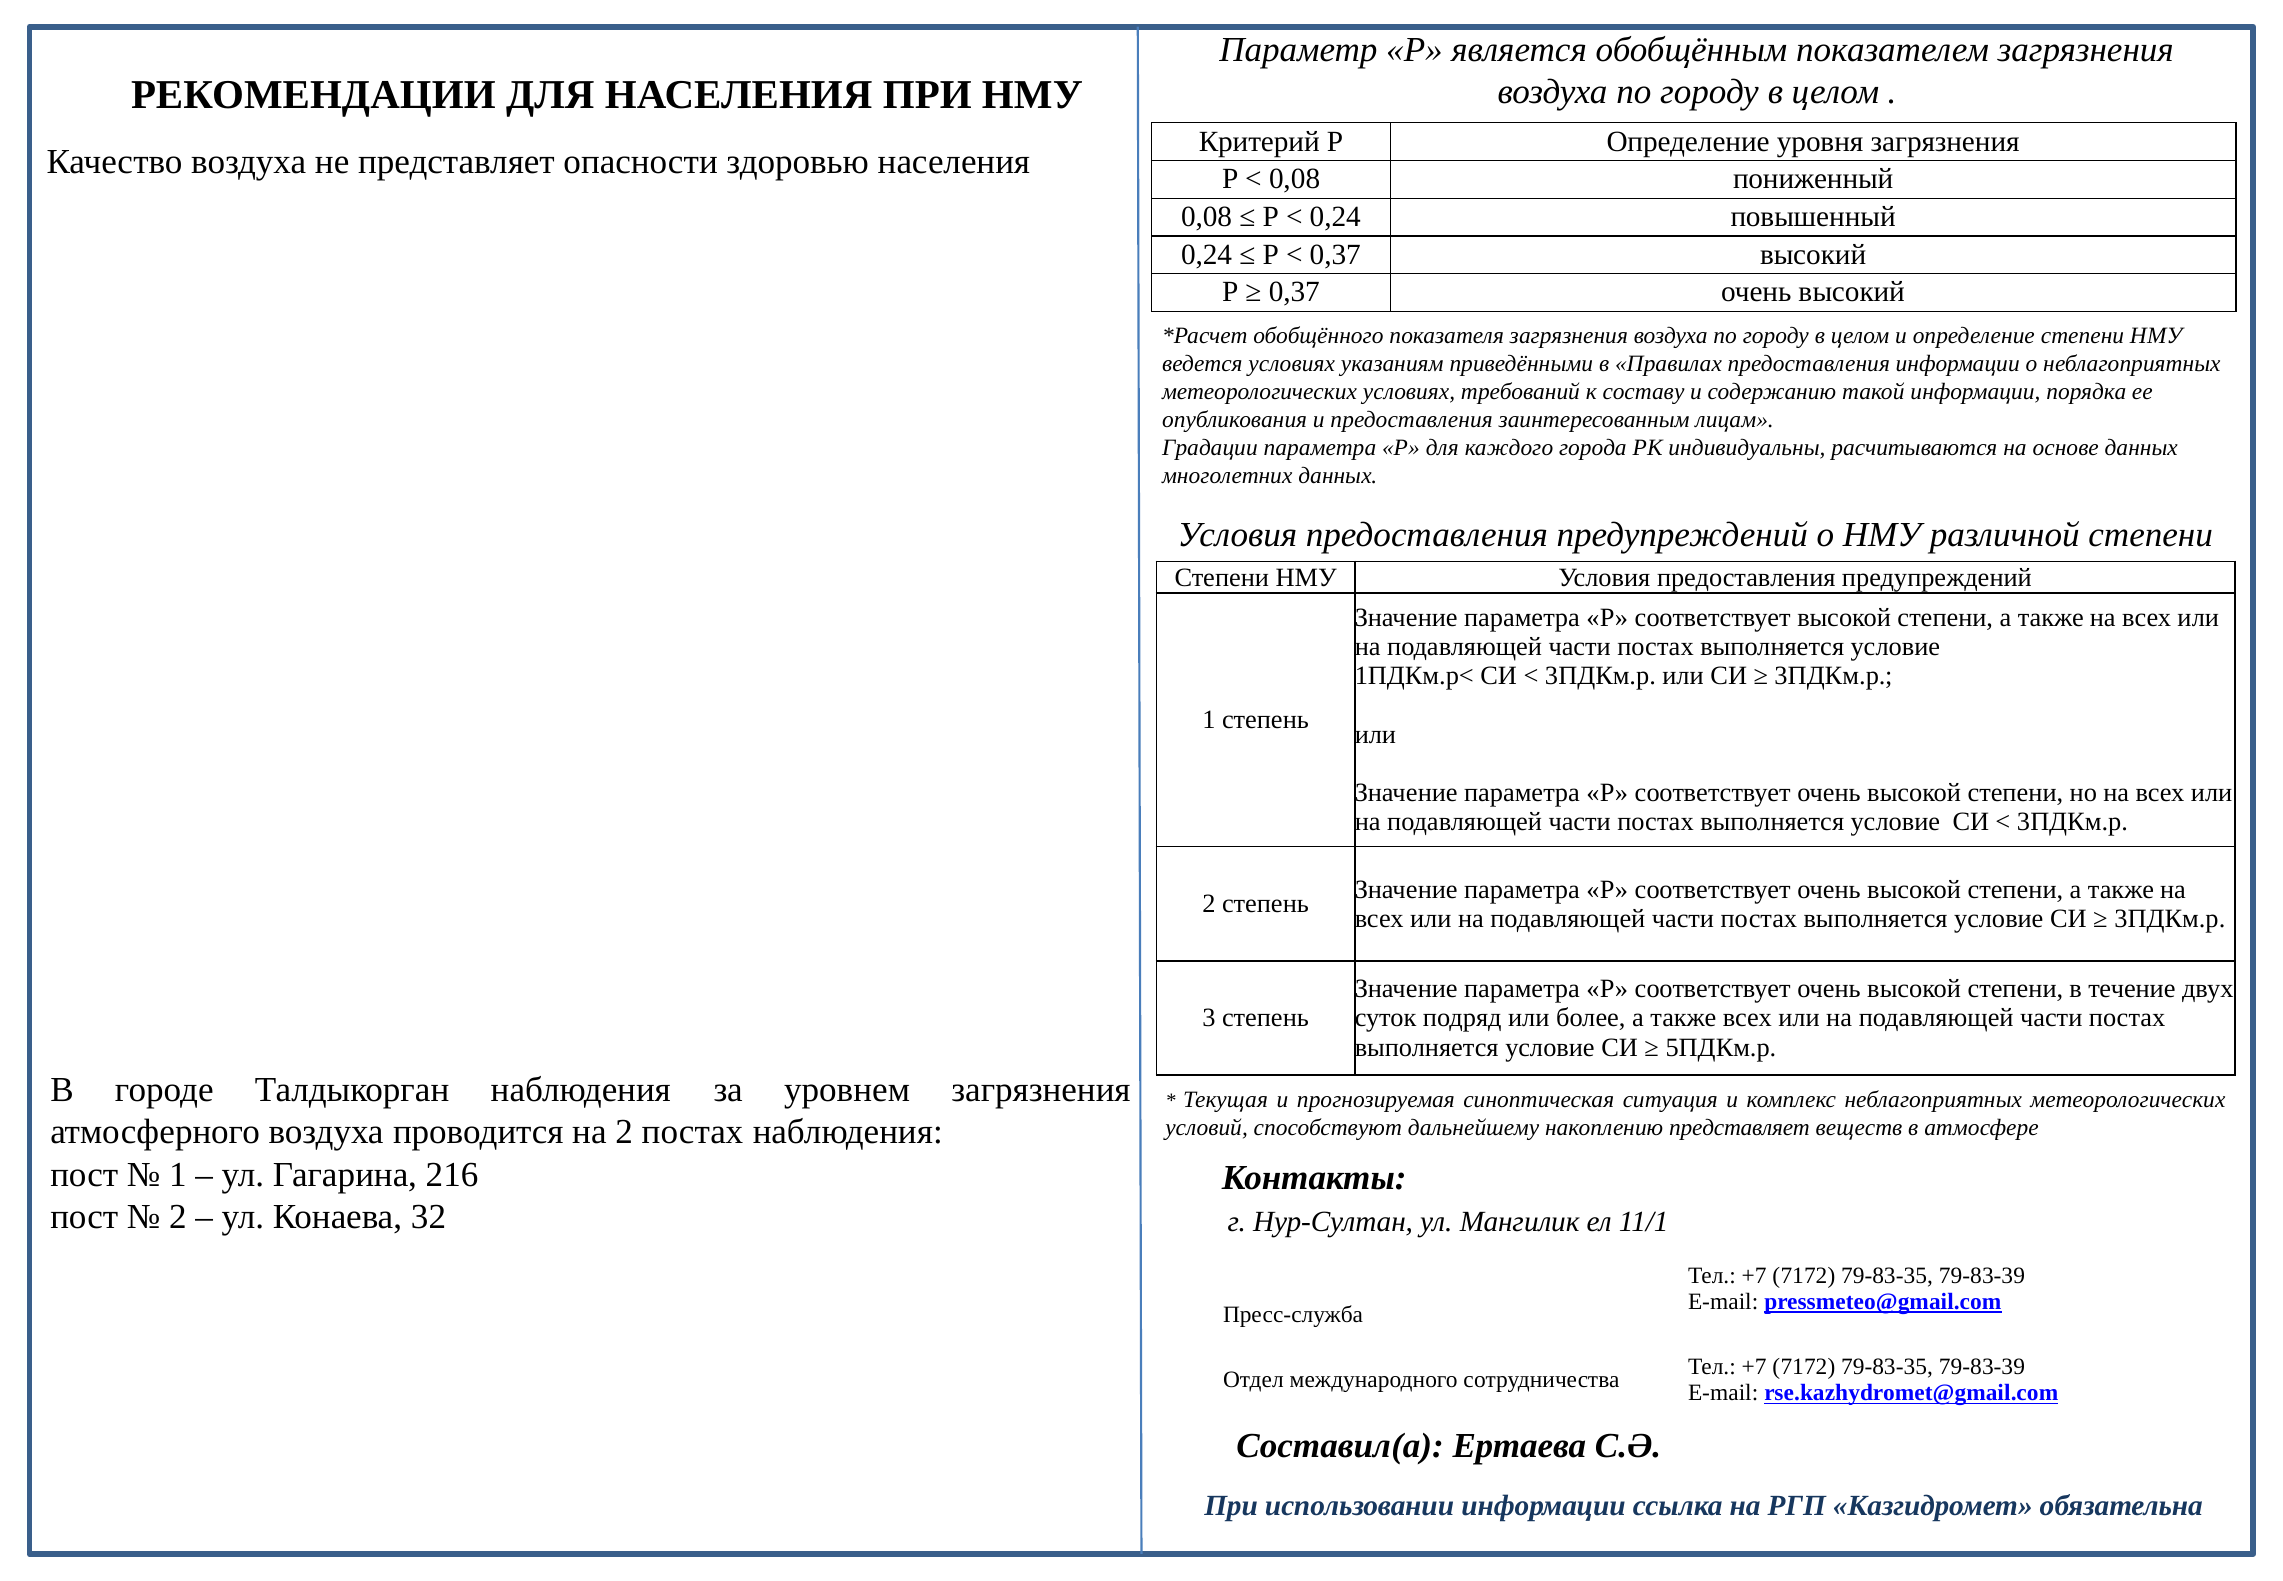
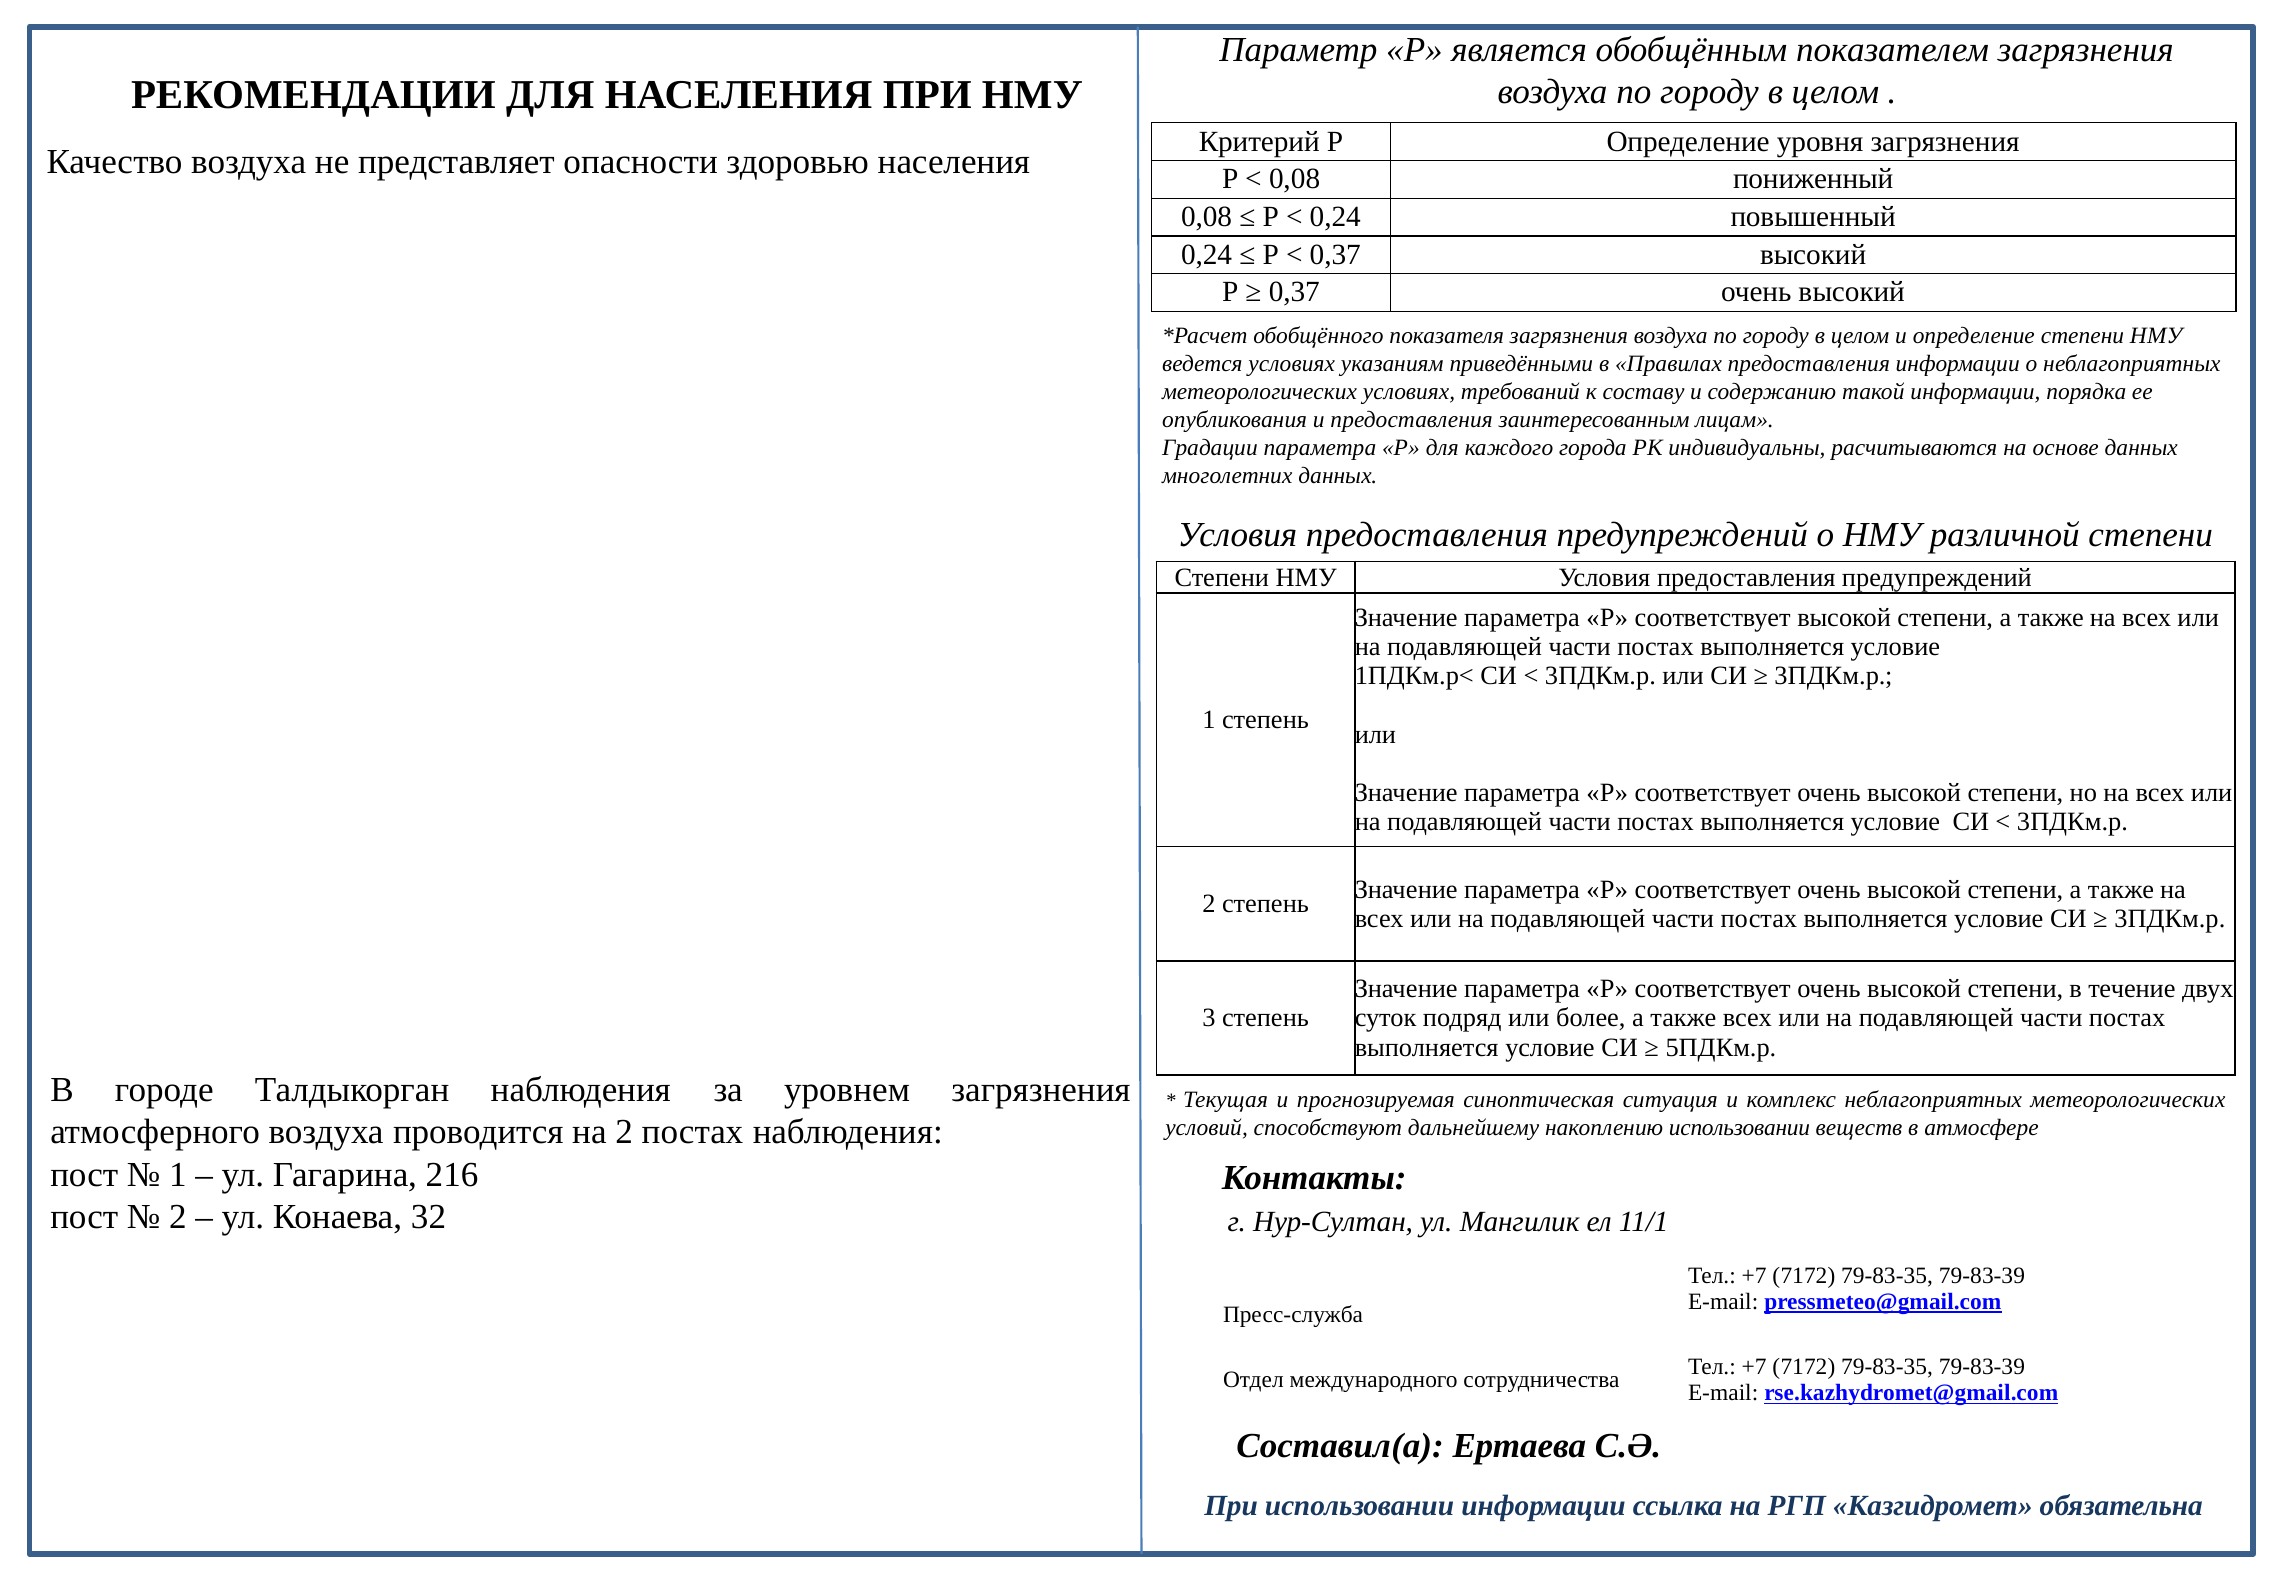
накоплению представляет: представляет -> использовании (1740, 1128)
